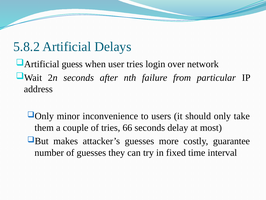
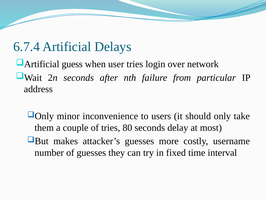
5.8.2: 5.8.2 -> 6.7.4 (27, 47)
66: 66 -> 80 (127, 127)
guarantee: guarantee -> username (231, 141)
